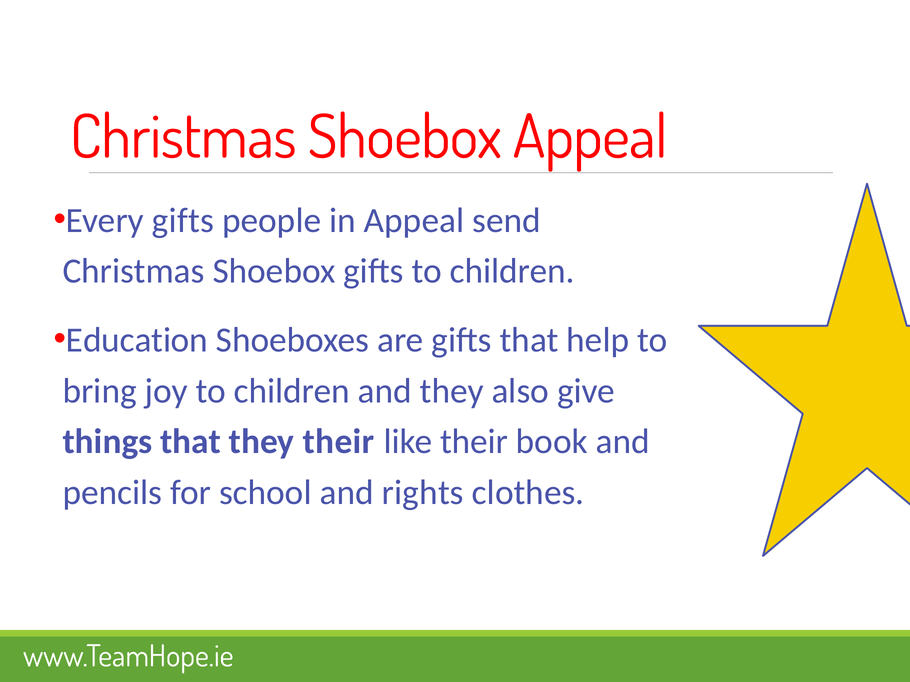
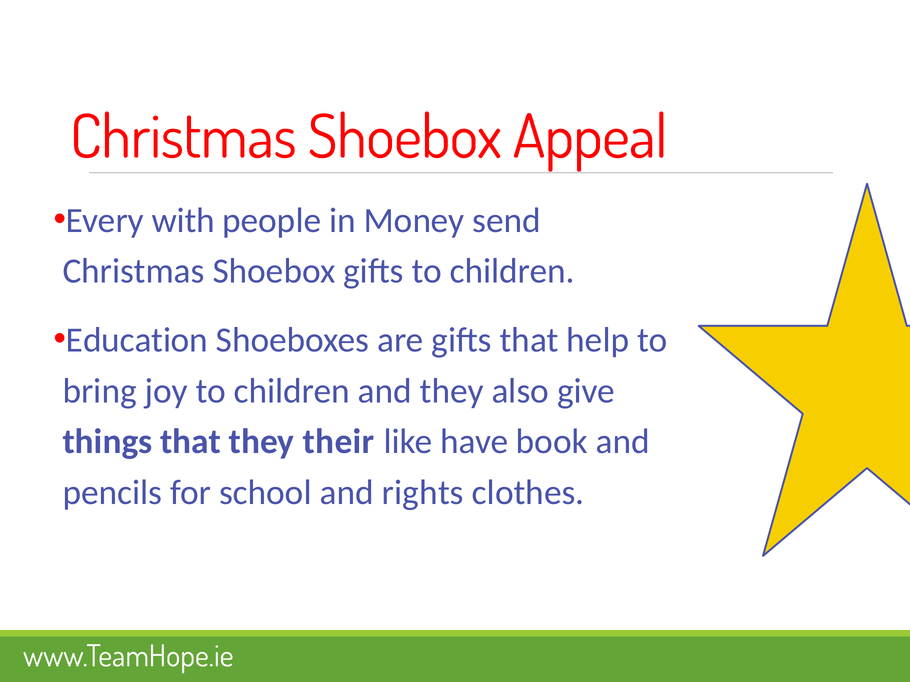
Every gifts: gifts -> with (183, 221)
in Appeal: Appeal -> Money (414, 221)
like their: their -> have (474, 442)
